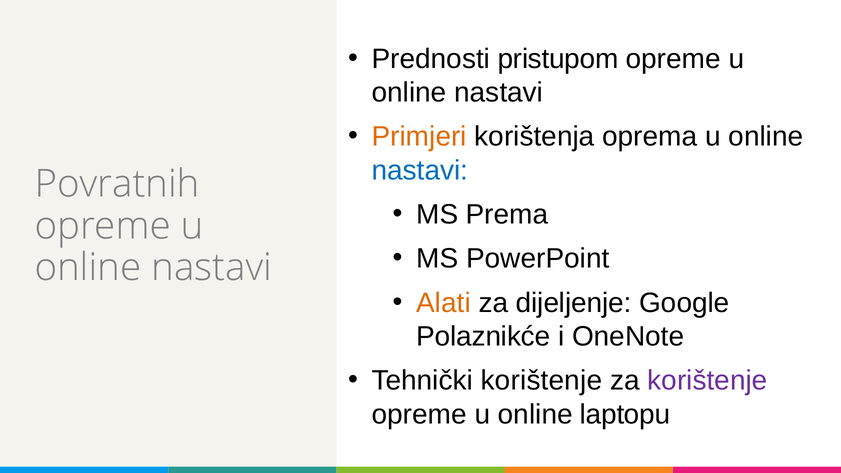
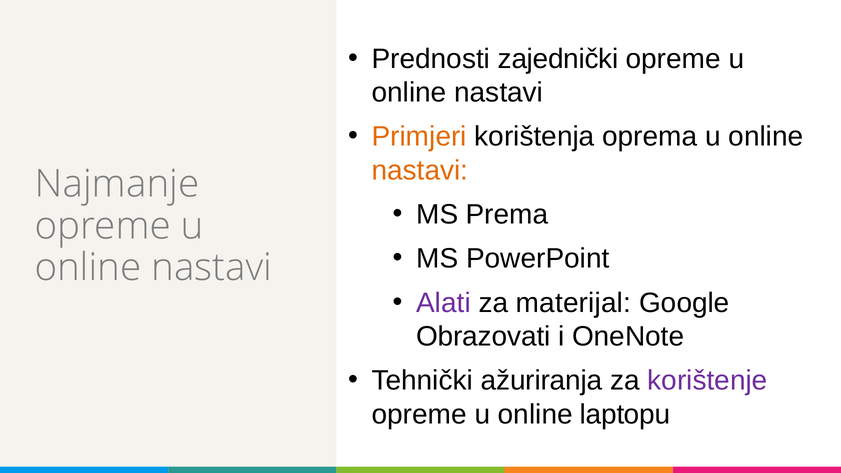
pristupom: pristupom -> zajednički (558, 59)
nastavi colour: blue -> orange (420, 170)
Povratnih: Povratnih -> Najmanje (117, 184)
Alati colour: orange -> purple (444, 303)
dijeljenje: dijeljenje -> materijal (573, 303)
Polaznikće: Polaznikće -> Obrazovati (483, 336)
Tehnički korištenje: korištenje -> ažuriranja (542, 381)
